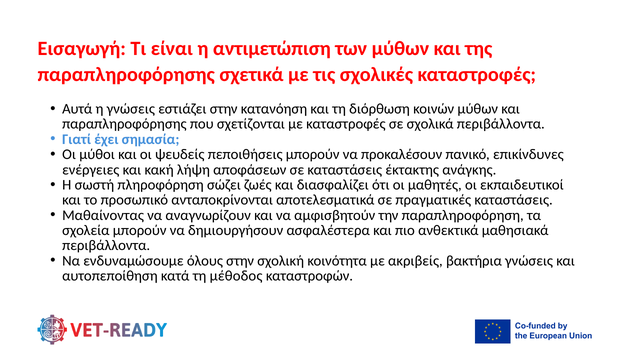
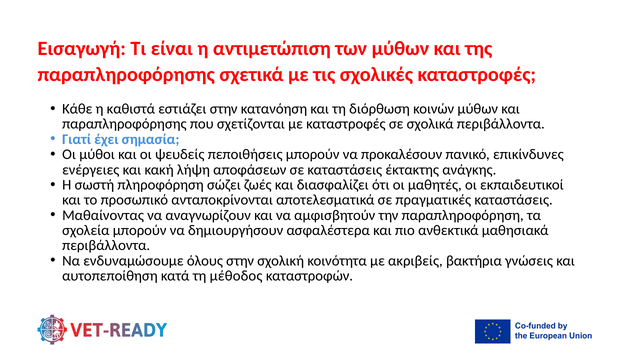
Αυτά: Αυτά -> Κάθε (77, 109)
η γνώσεις: γνώσεις -> καθιστά (131, 109)
